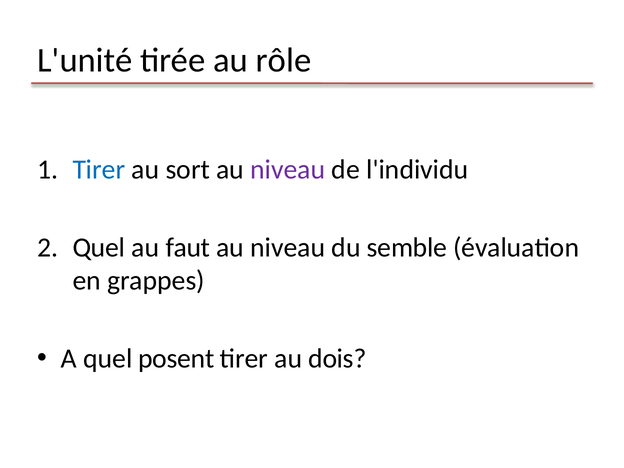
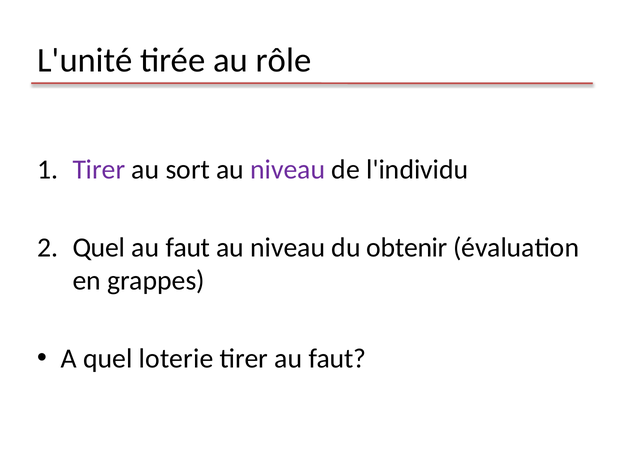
Tirer colour: blue -> purple (99, 170)
semble: semble -> obtenir (407, 247)
posent: posent -> loterie (176, 358)
tirer au dois: dois -> faut (337, 358)
